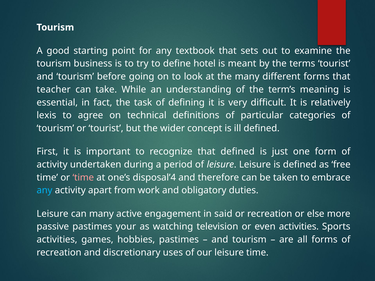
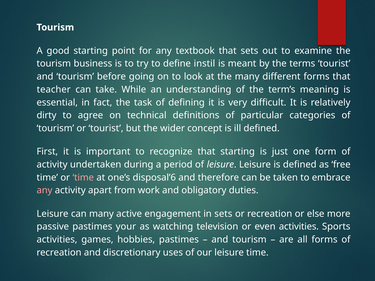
hotel: hotel -> instil (204, 64)
lexis: lexis -> dirty (47, 115)
that defined: defined -> starting (238, 152)
disposal’4: disposal’4 -> disposal’6 (154, 178)
any colour: light blue -> pink (44, 191)
in said: said -> sets (223, 214)
